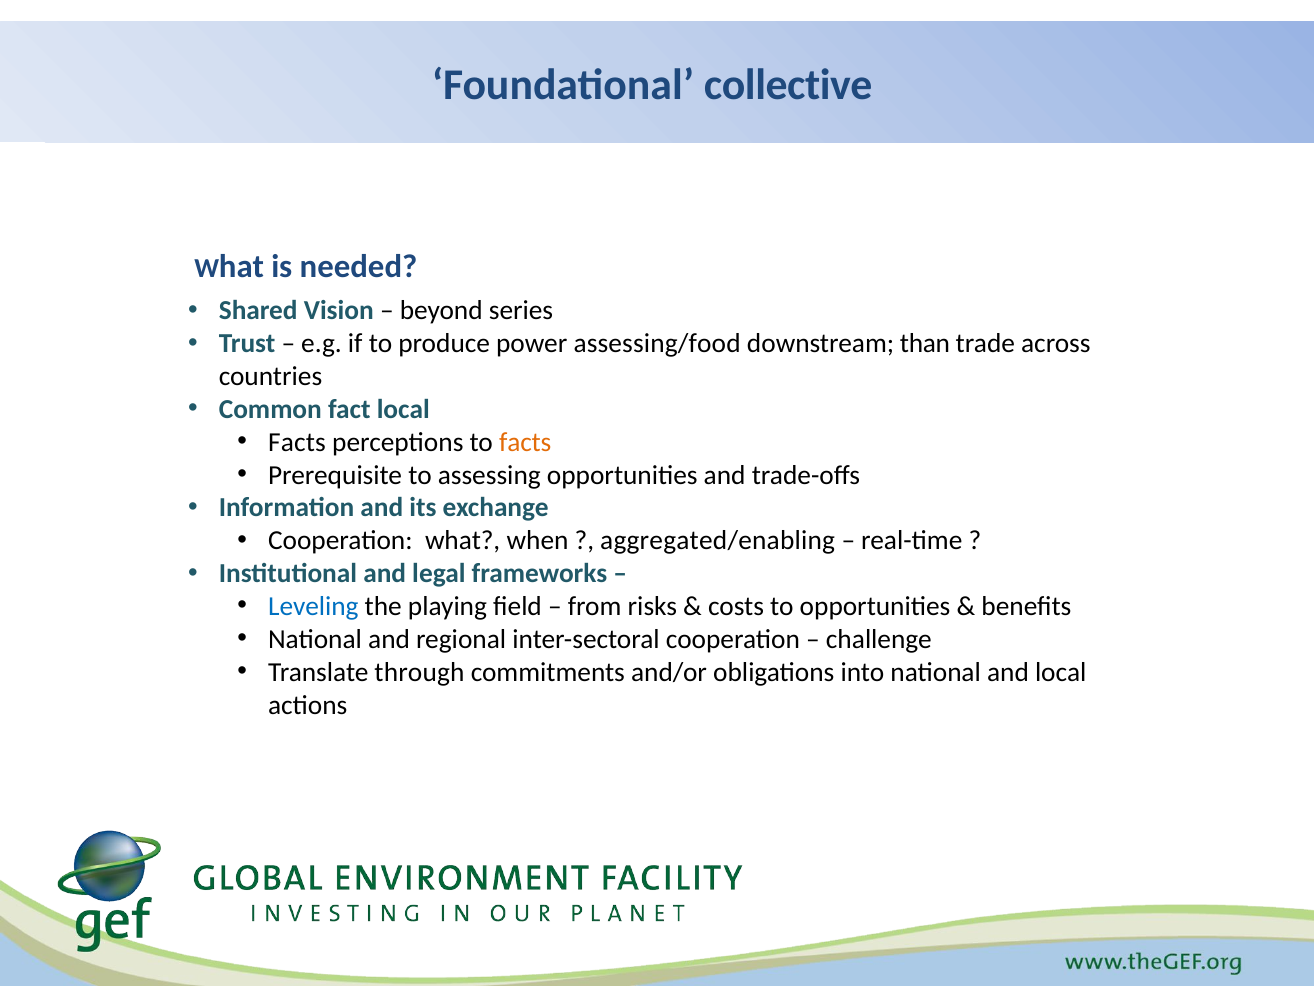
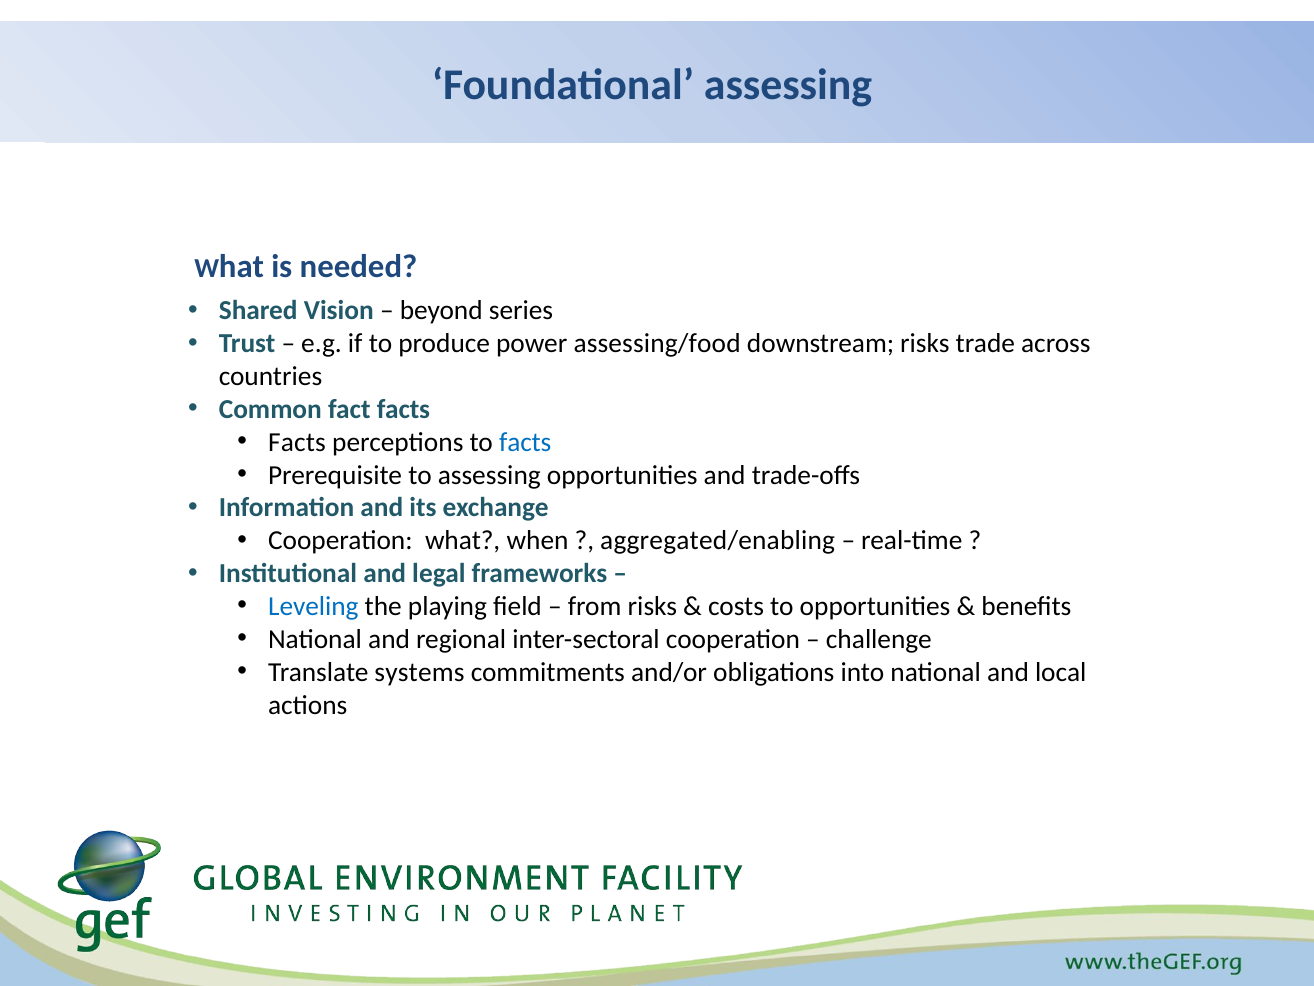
Foundational collective: collective -> assessing (788, 85)
downstream than: than -> risks (925, 343)
fact local: local -> facts (403, 409)
facts colour: orange -> blue (525, 442)
through: through -> systems (419, 672)
